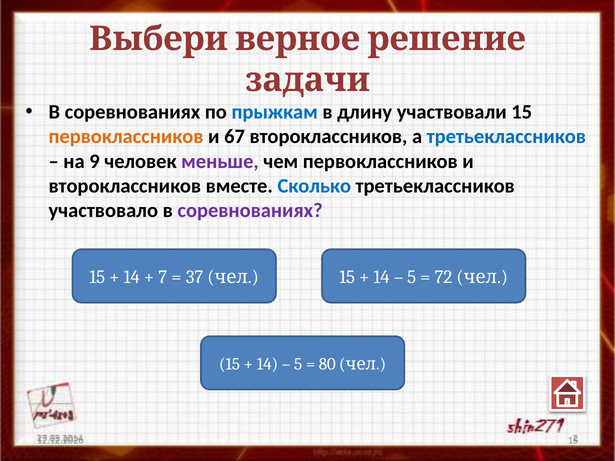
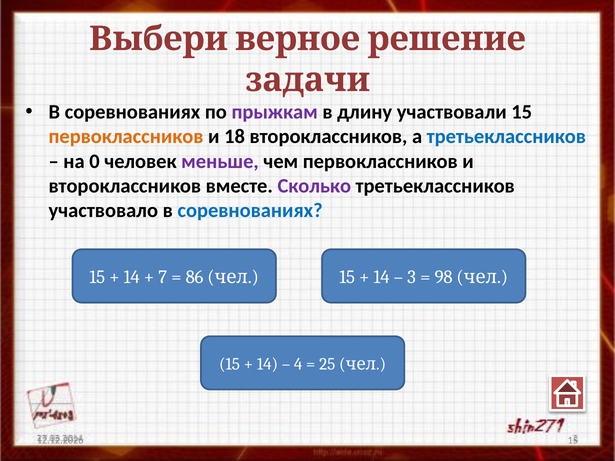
прыжкам colour: blue -> purple (275, 112)
67: 67 -> 18 (235, 137)
9: 9 -> 0 (94, 161)
Сколько colour: blue -> purple (314, 186)
соревнованиях colour: purple -> blue (250, 211)
37: 37 -> 86 (195, 277)
5: 5 -> 3 (412, 277)
72: 72 -> 98 (444, 277)
5: 5 -> 4 (298, 364)
80: 80 -> 25 (327, 364)
